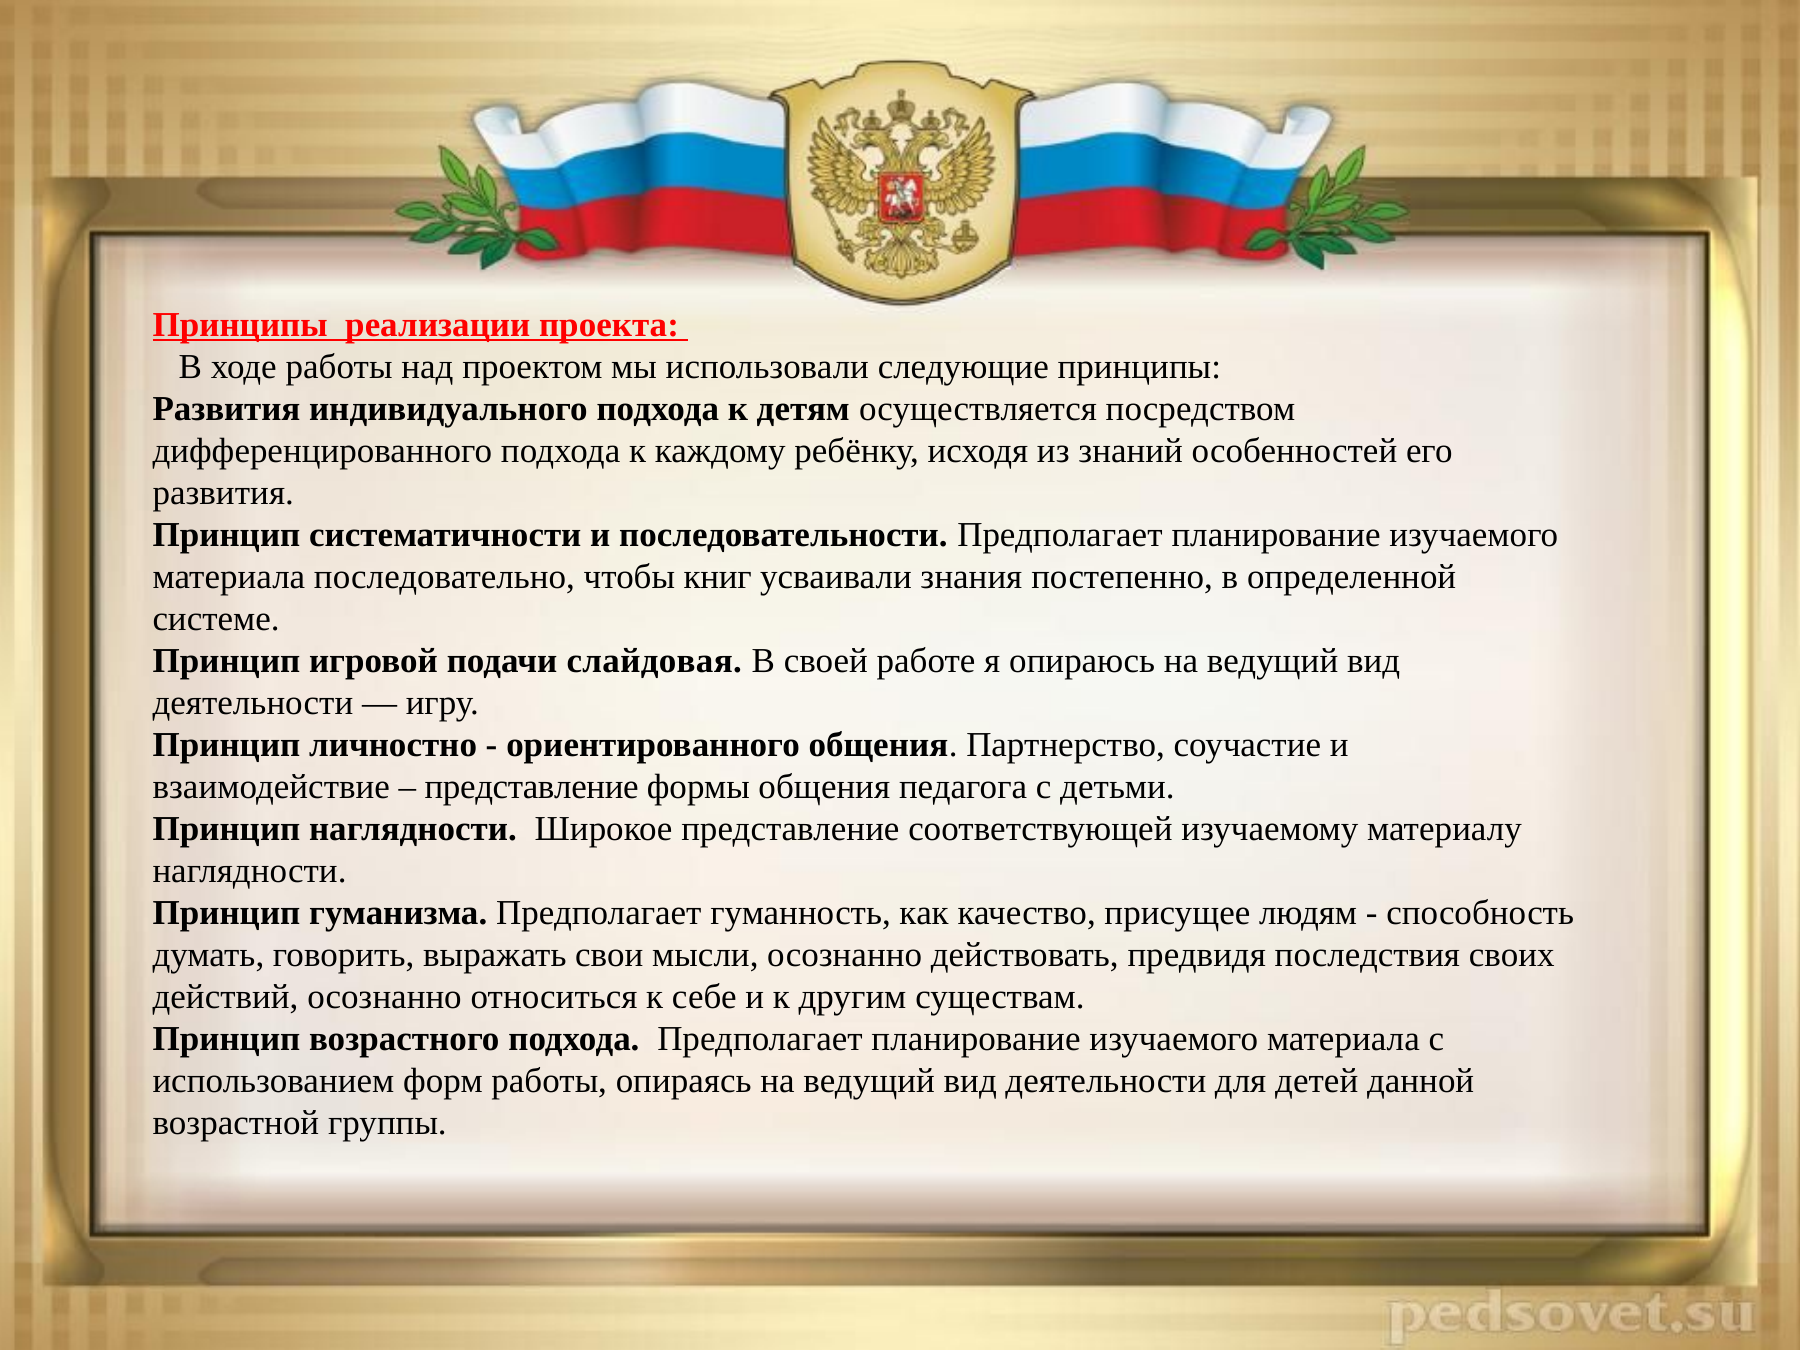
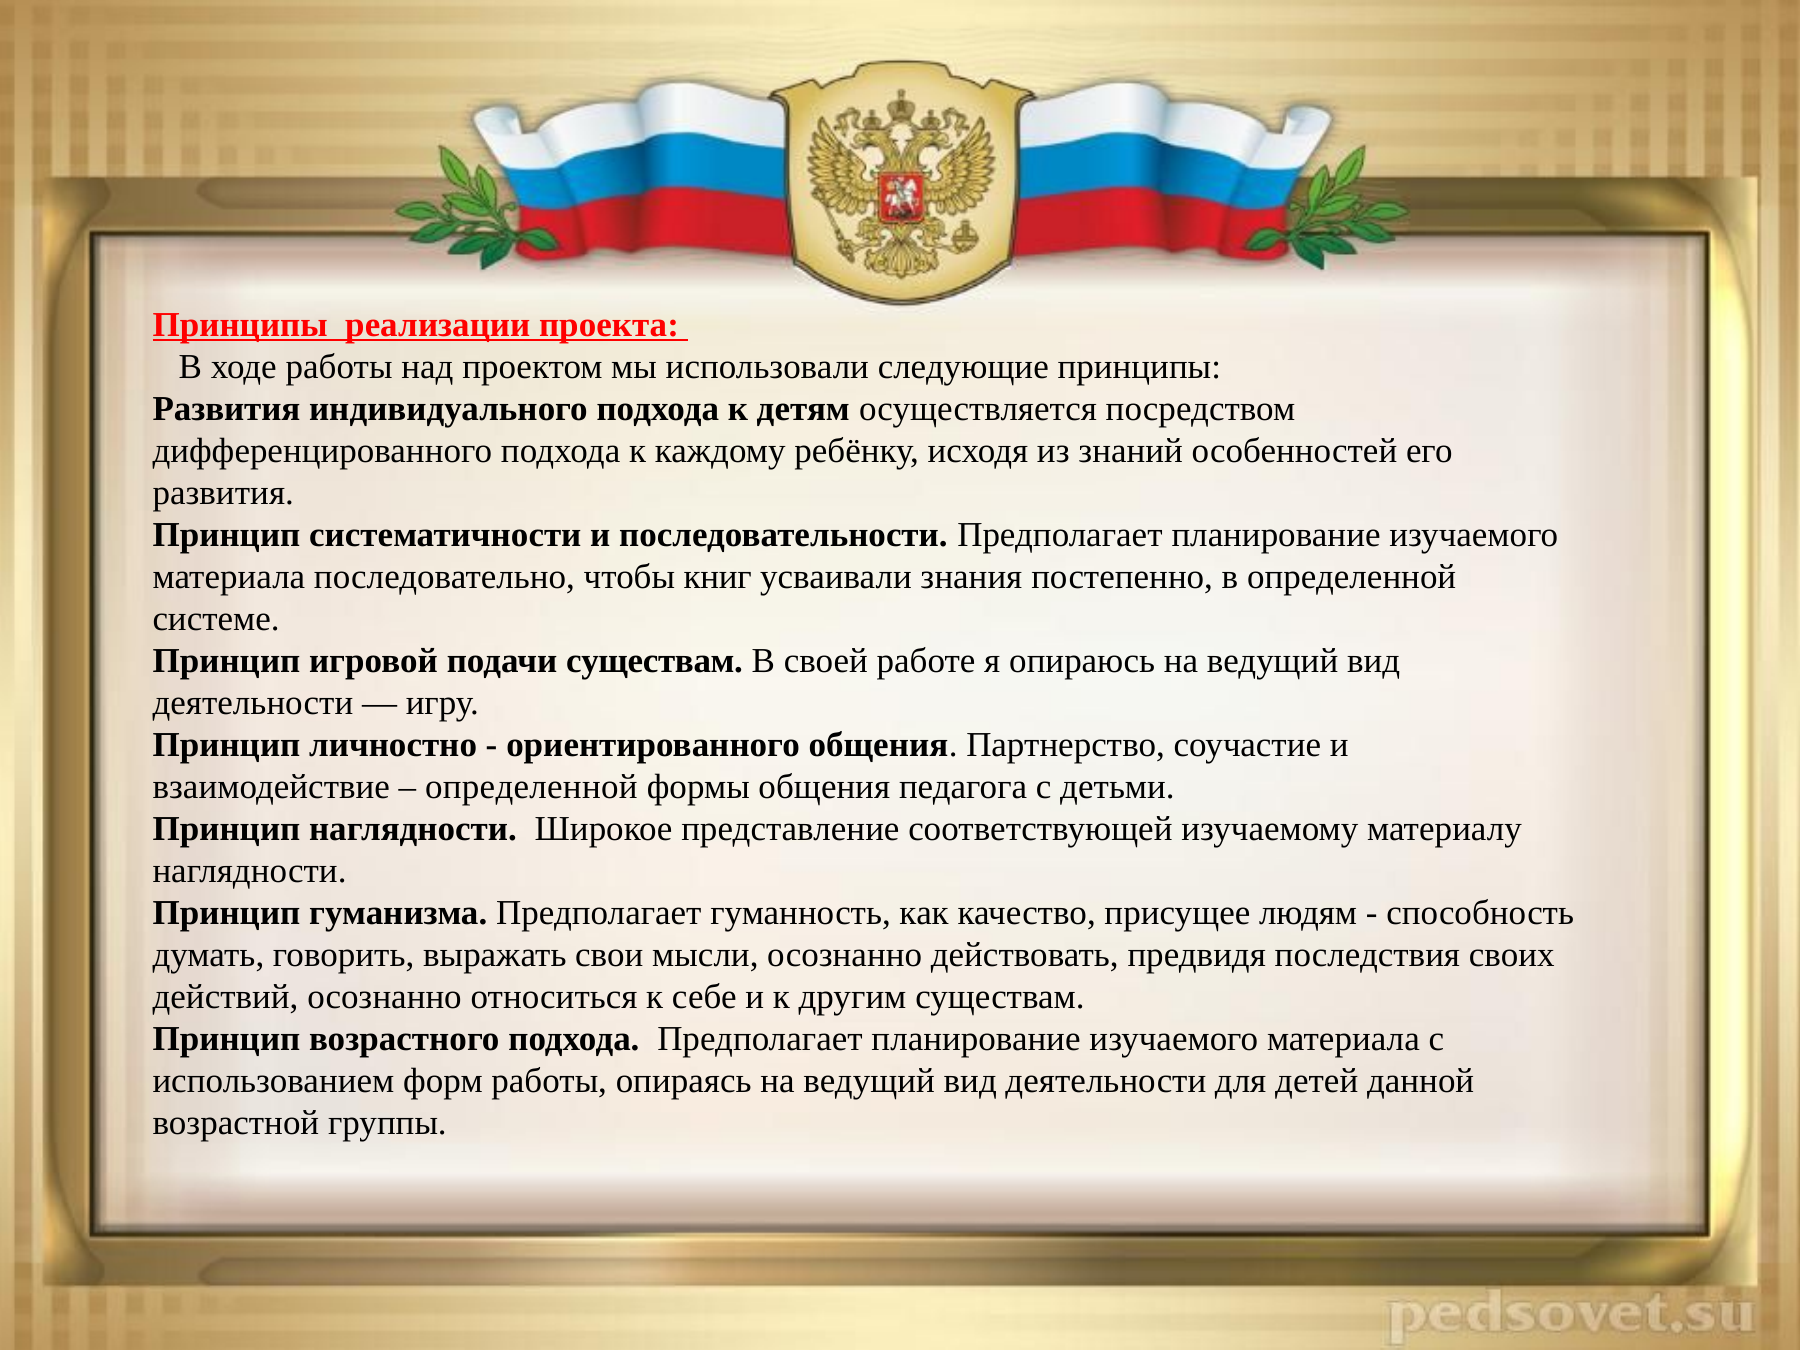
подачи слайдовая: слайдовая -> существам (655, 661)
представление: представление -> определенной (531, 787)
